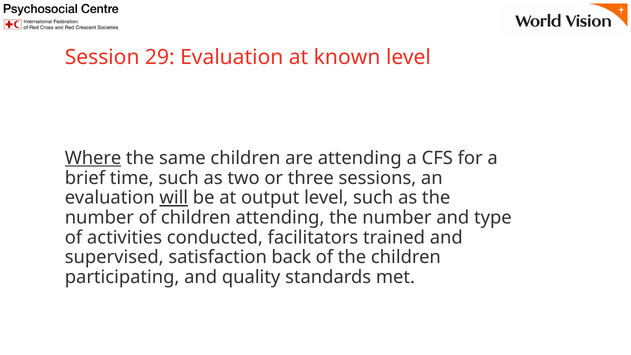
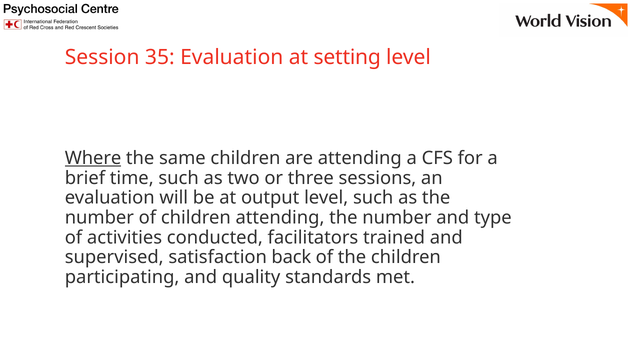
29: 29 -> 35 (160, 57)
known: known -> setting (347, 57)
will underline: present -> none (174, 198)
